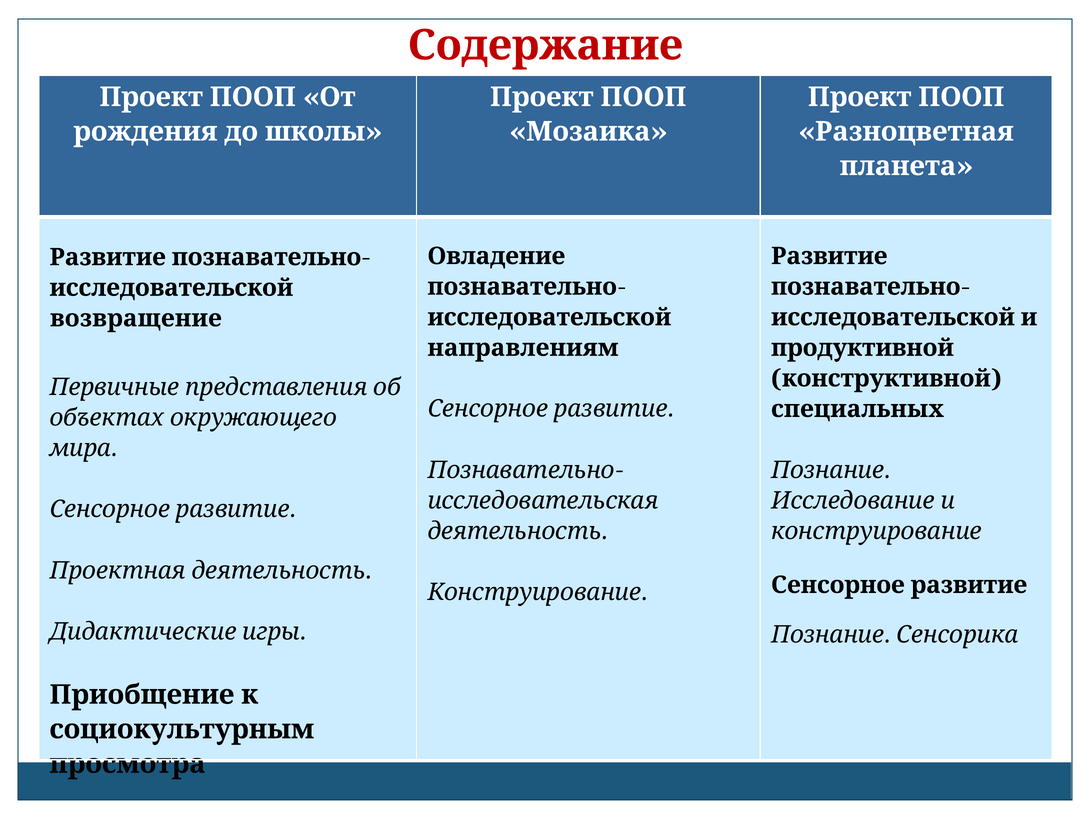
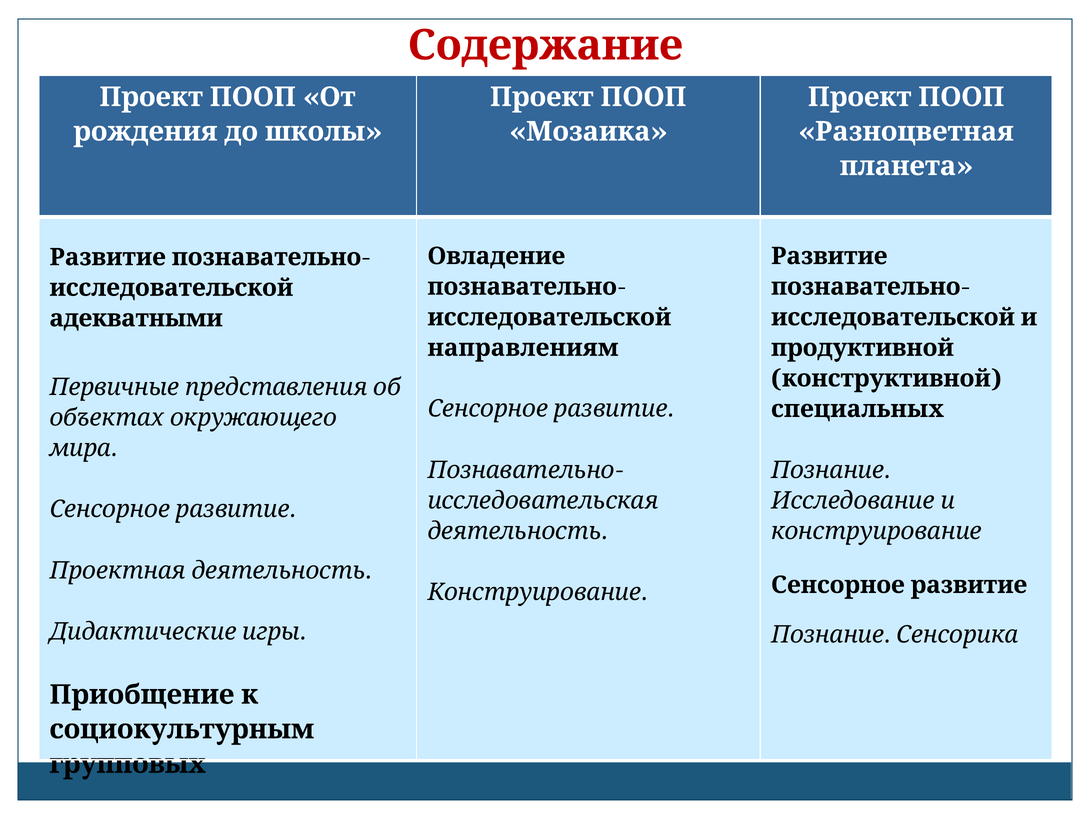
возвращение: возвращение -> адекватными (136, 318)
просмотра: просмотра -> групповых (128, 764)
